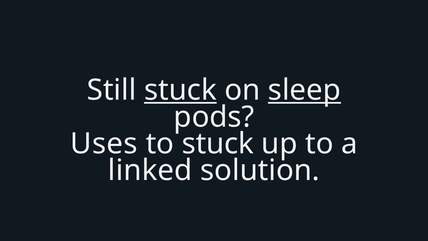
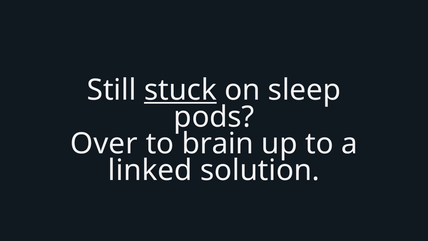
sleep underline: present -> none (304, 90)
Uses: Uses -> Over (104, 144)
to stuck: stuck -> brain (218, 144)
